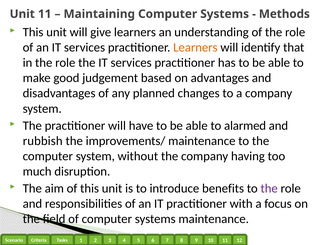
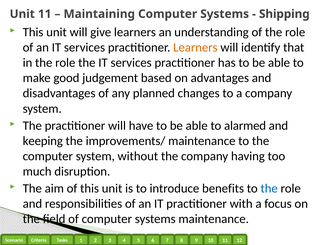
Methods: Methods -> Shipping (284, 14)
rubbish: rubbish -> keeping (43, 141)
the colour: purple -> blue (269, 189)
